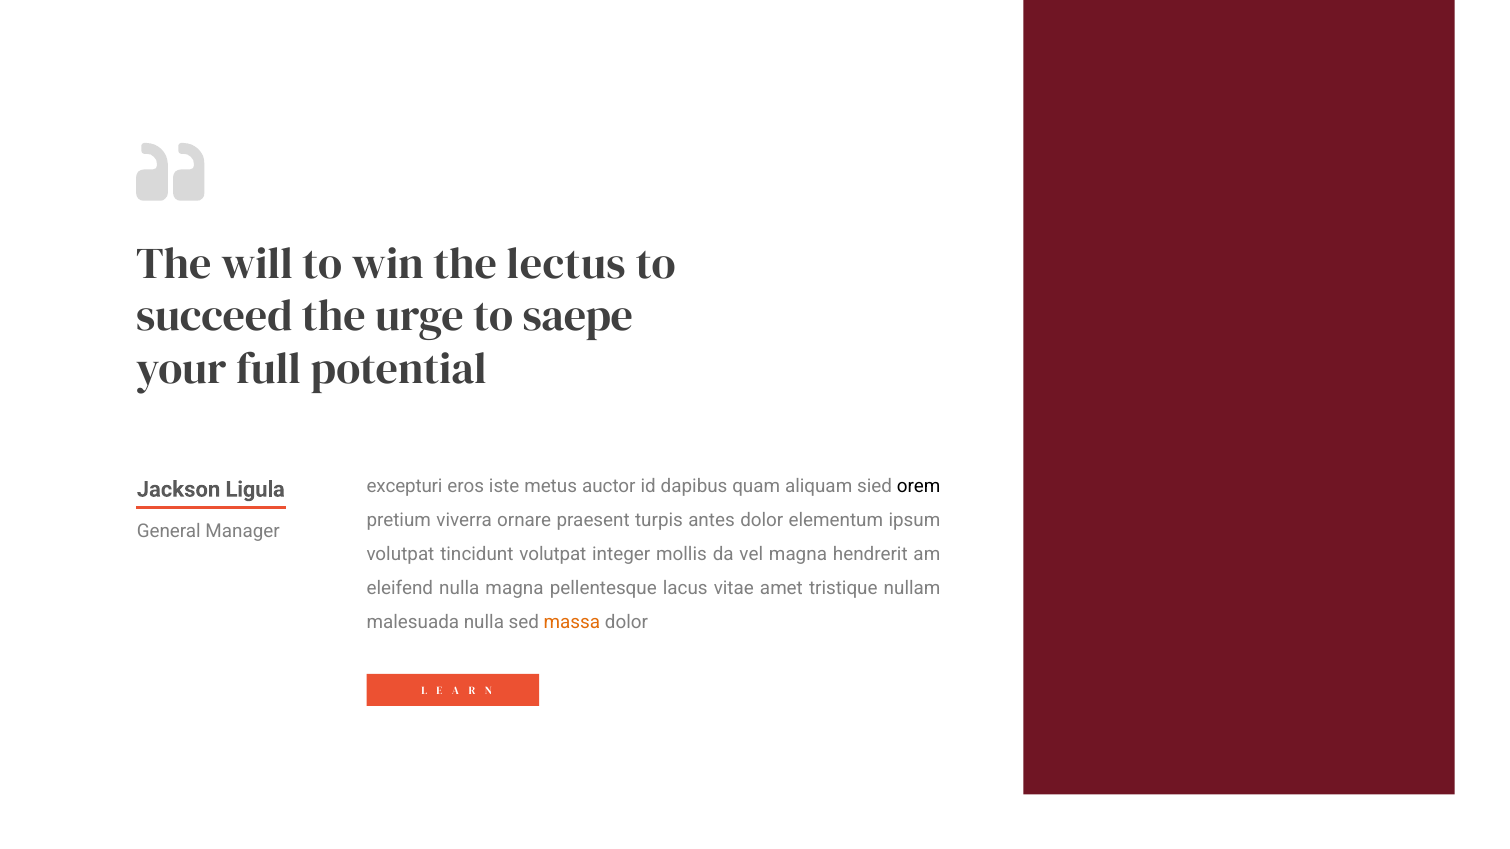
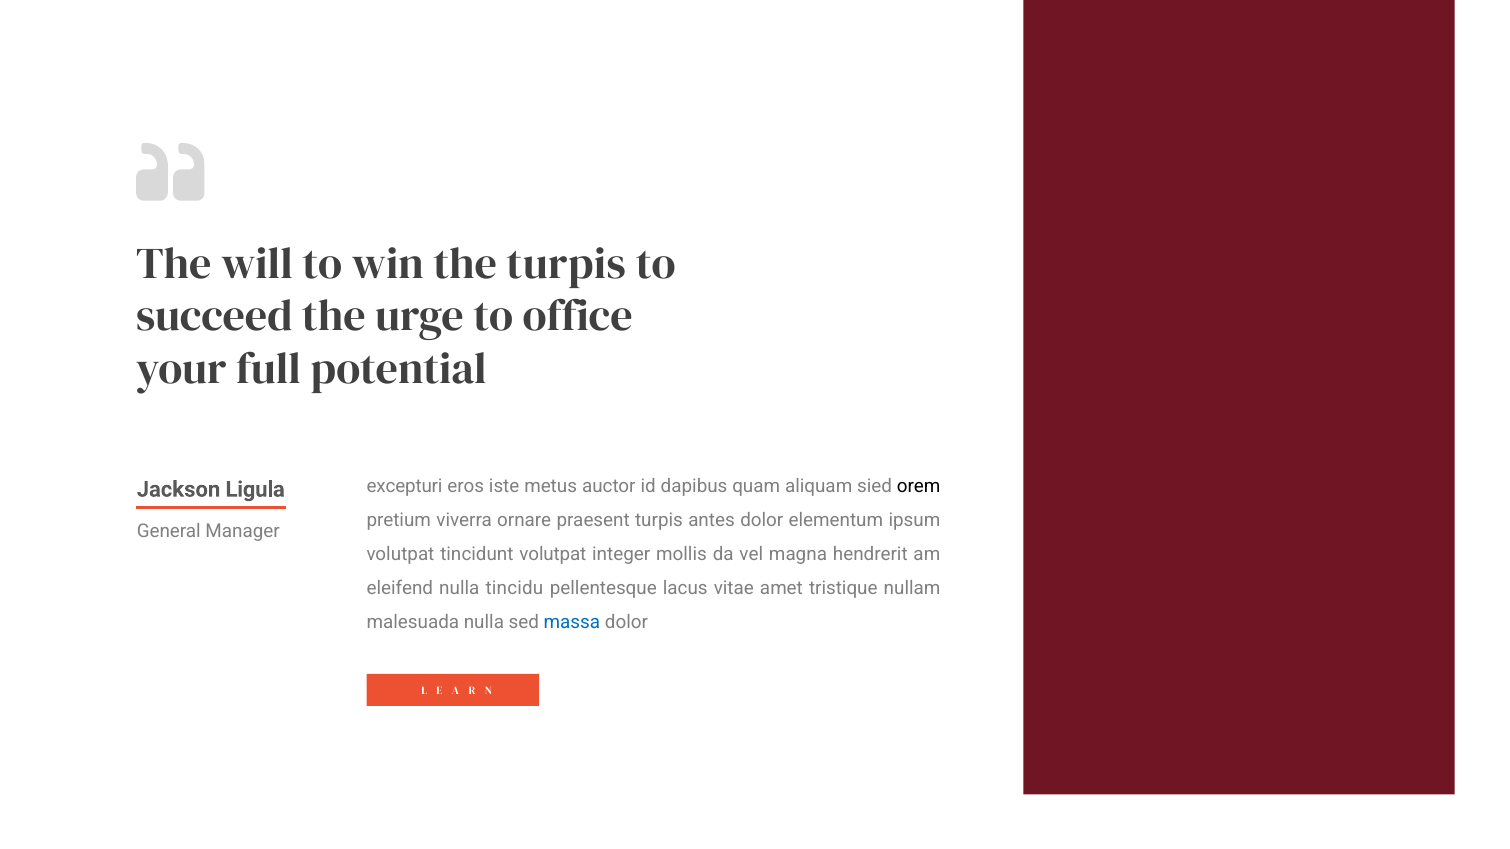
the lectus: lectus -> turpis (566, 264)
saepe: saepe -> office (578, 316)
nulla magna: magna -> tincidu (514, 589)
massa colour: orange -> blue (572, 623)
